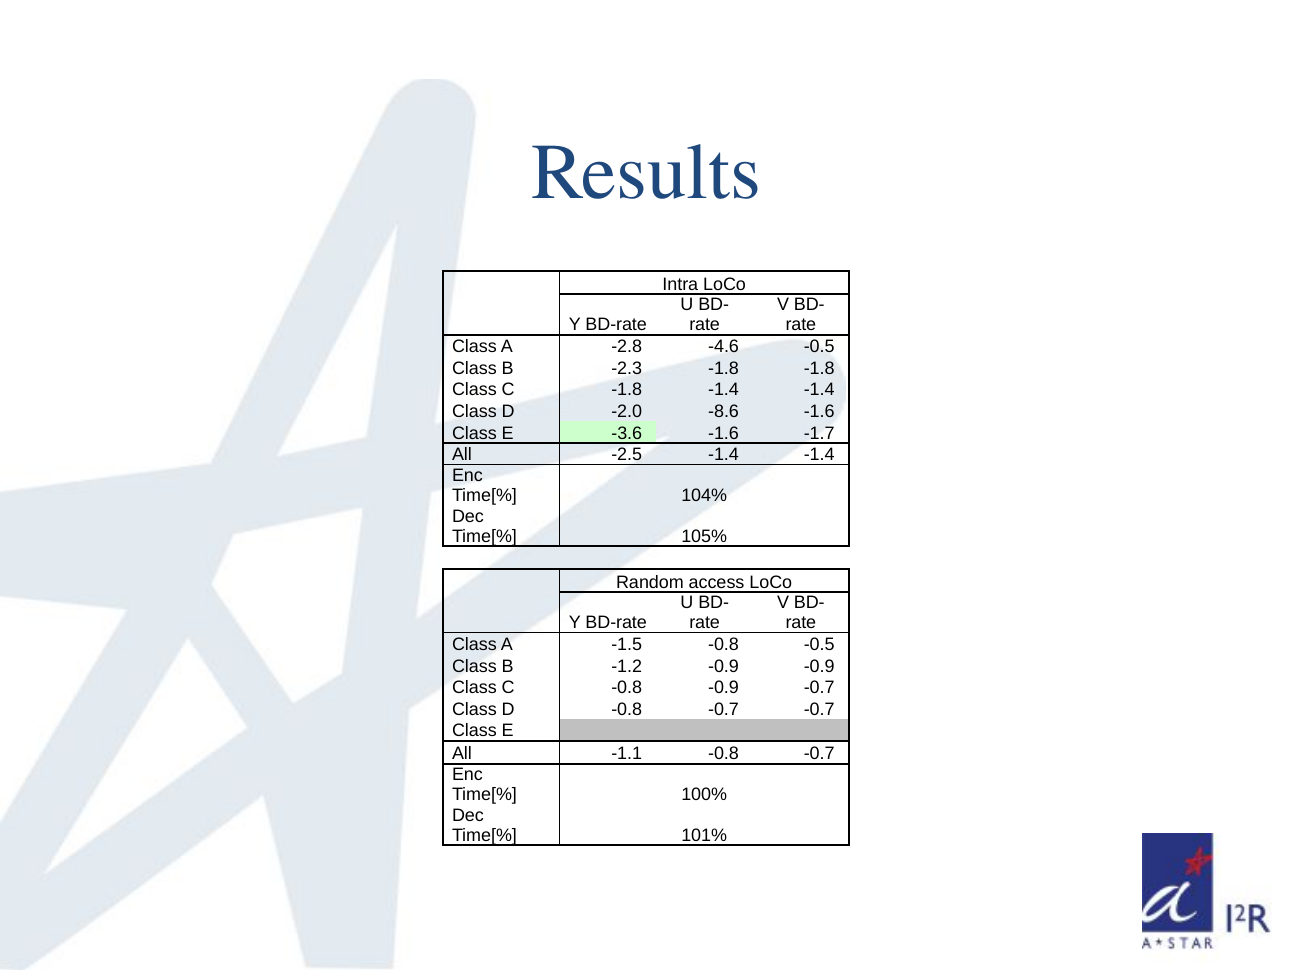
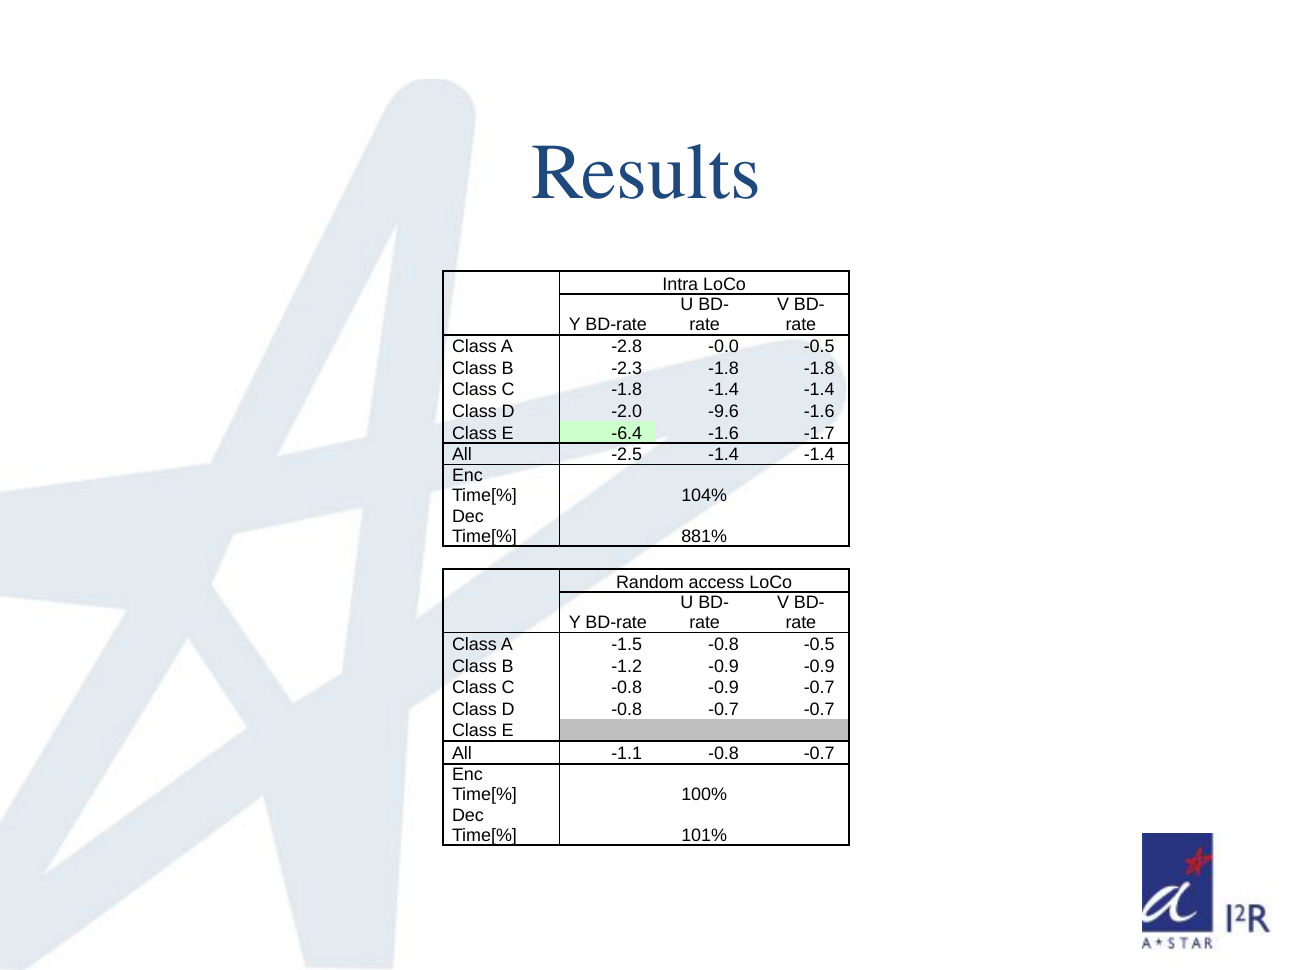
-4.6: -4.6 -> -0.0 (724, 347)
-8.6: -8.6 -> -9.6 (724, 411)
-3.6: -3.6 -> -6.4 (627, 433)
105%: 105% -> 881% (704, 536)
